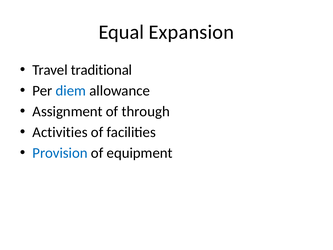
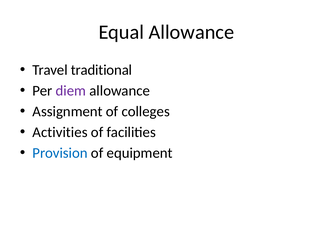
Equal Expansion: Expansion -> Allowance (191, 32)
diem colour: blue -> purple (71, 91)
through: through -> colleges (146, 111)
